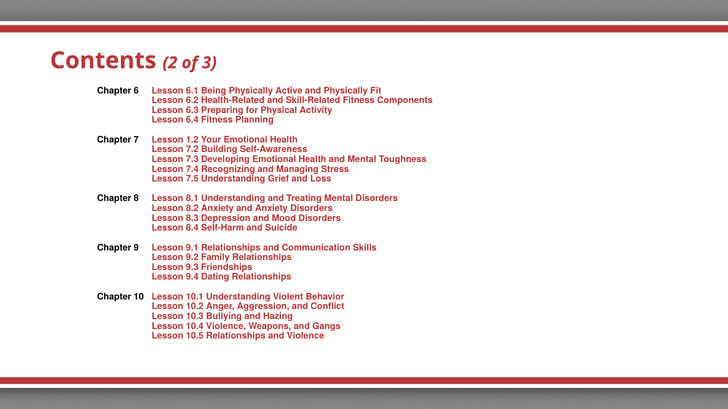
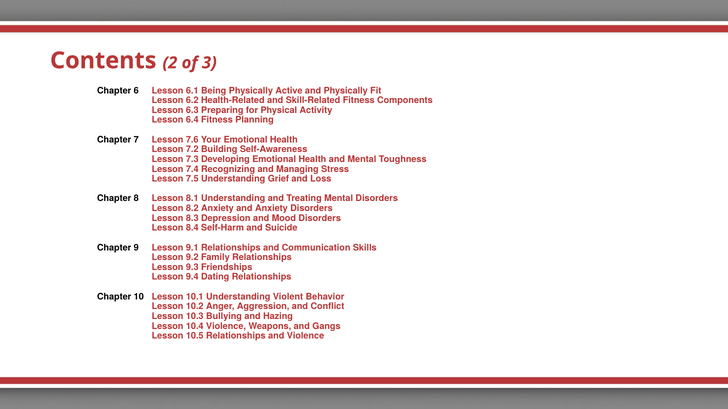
1.2: 1.2 -> 7.6 (192, 140)
